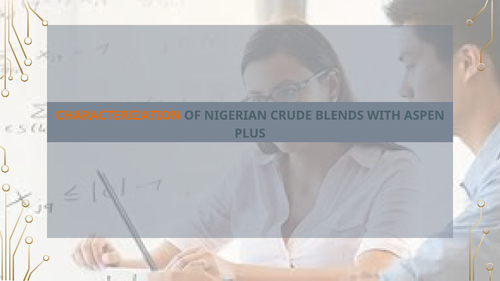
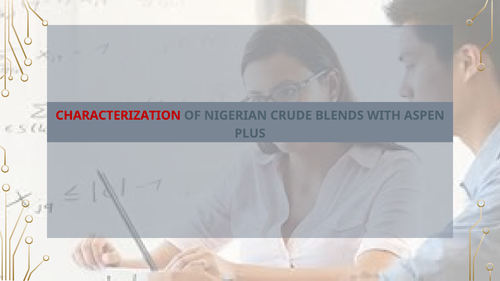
CHARACTERIZATION colour: orange -> red (118, 116)
